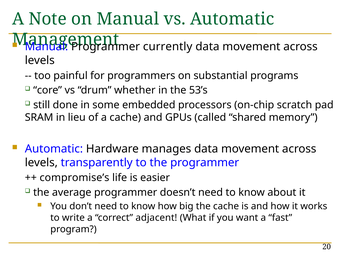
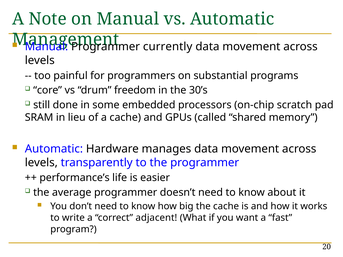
whether: whether -> freedom (135, 90)
53’s: 53’s -> 30’s (198, 90)
compromise’s: compromise’s -> performance’s (75, 178)
